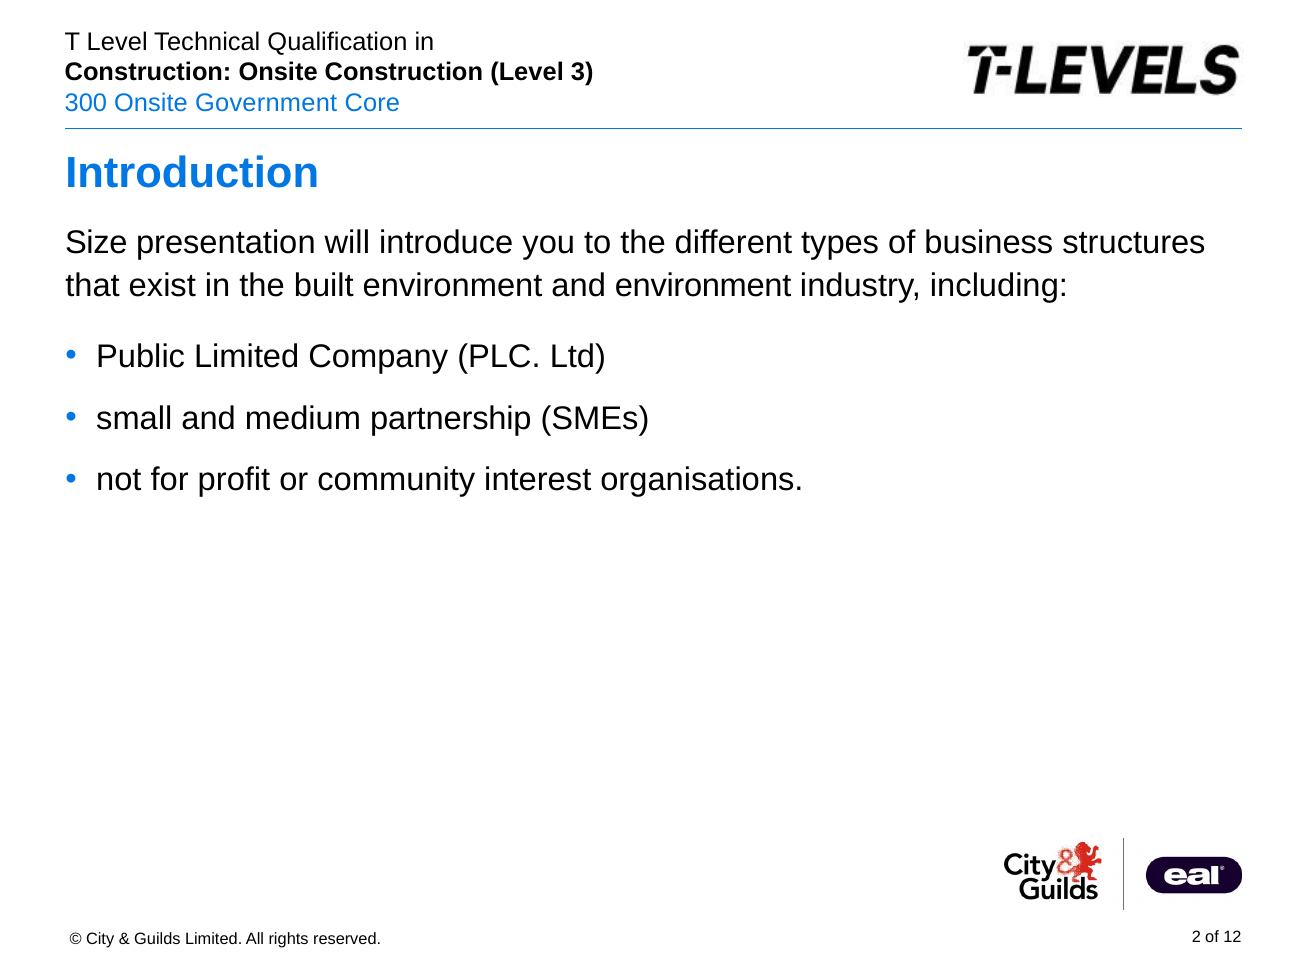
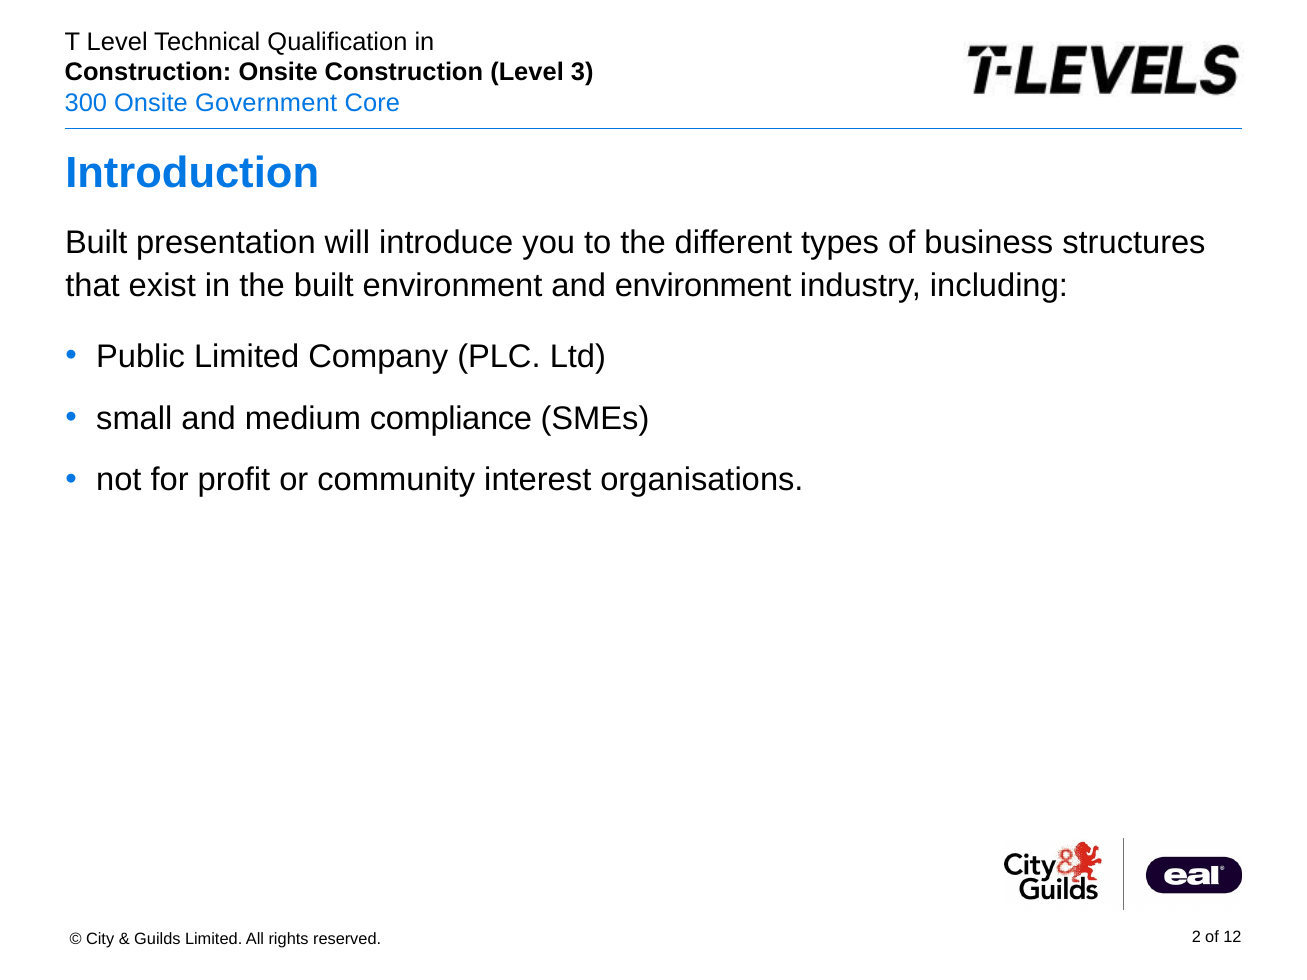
Size: Size -> Built (96, 242)
partnership: partnership -> compliance (451, 418)
